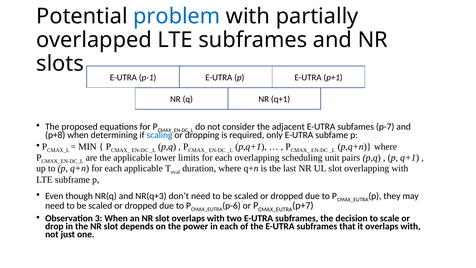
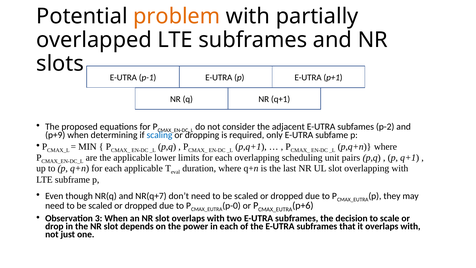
problem colour: blue -> orange (177, 16)
p-7: p-7 -> p-2 (385, 127)
p+8: p+8 -> p+9 (55, 135)
NR(q+3: NR(q+3 -> NR(q+7 (151, 196)
p-6: p-6 -> p-0 (232, 206)
p+7: p+7 -> p+6 (303, 205)
